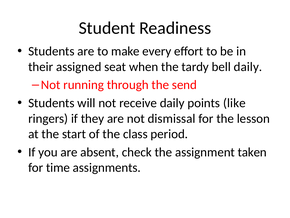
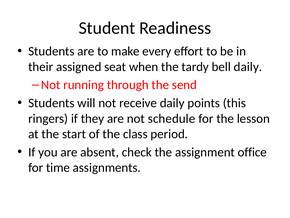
like: like -> this (234, 103)
dismissal: dismissal -> schedule (172, 118)
taken: taken -> office (252, 152)
